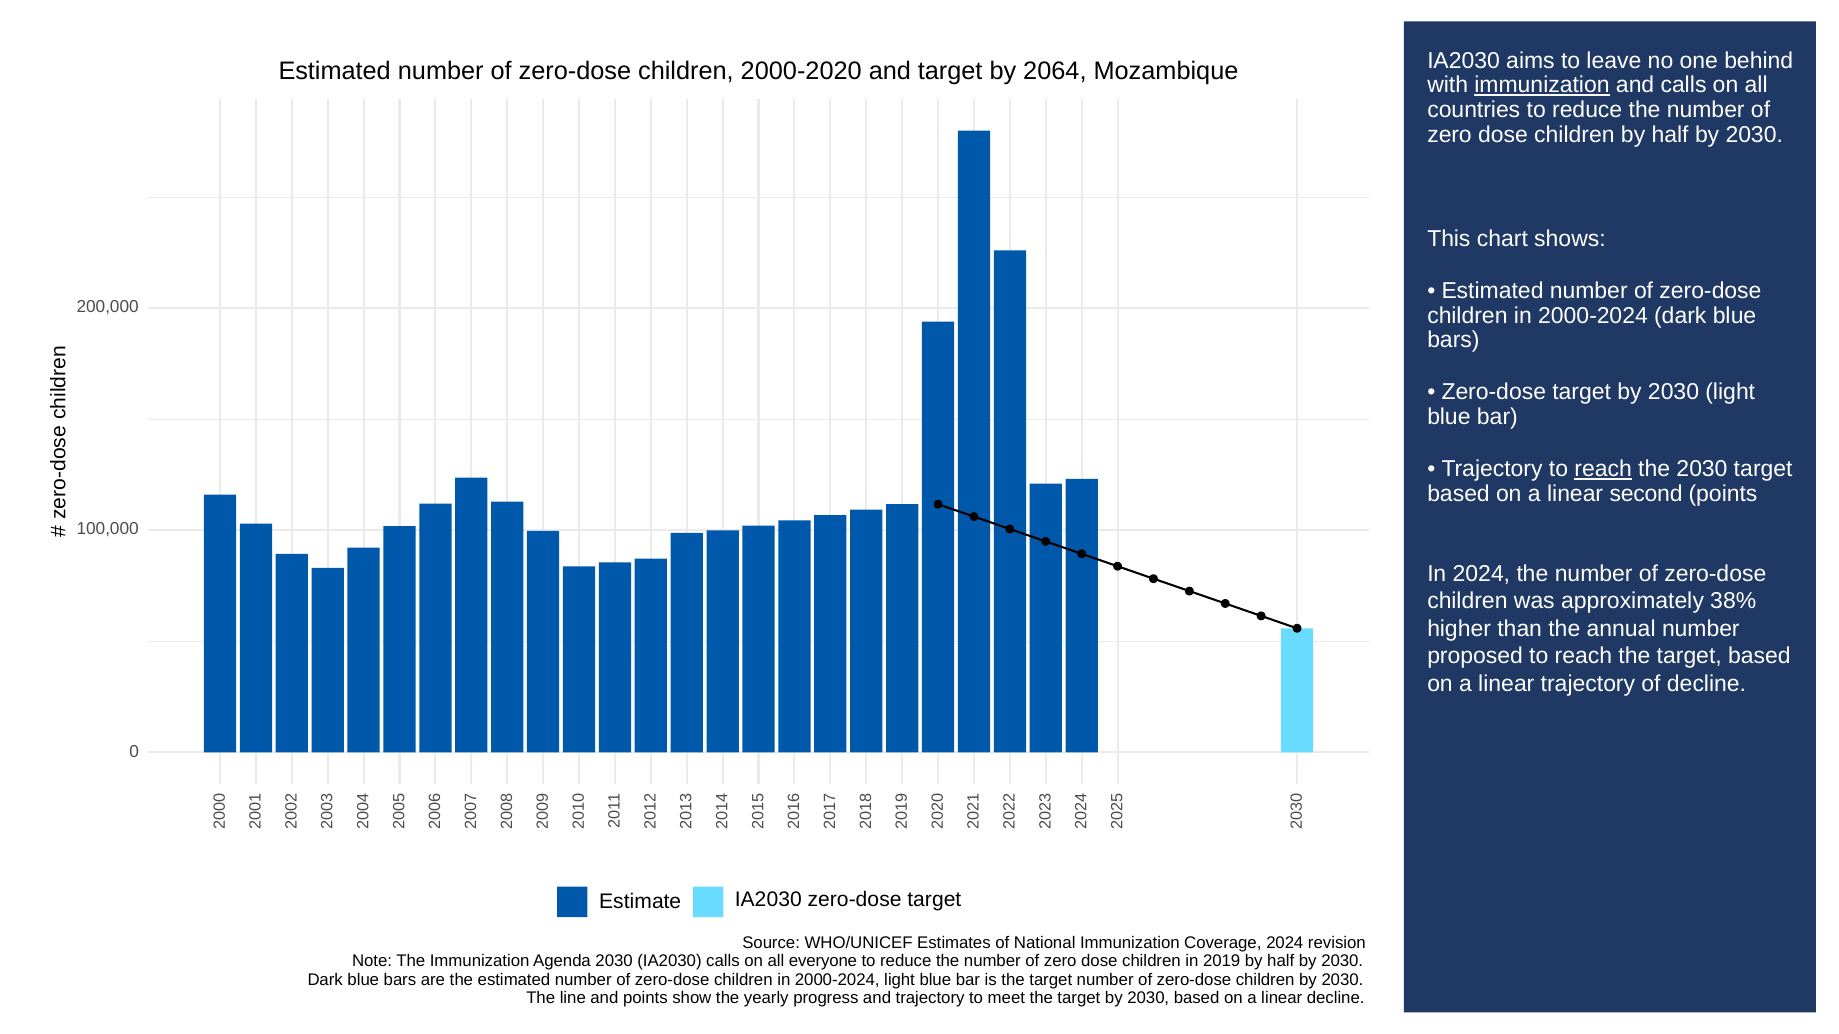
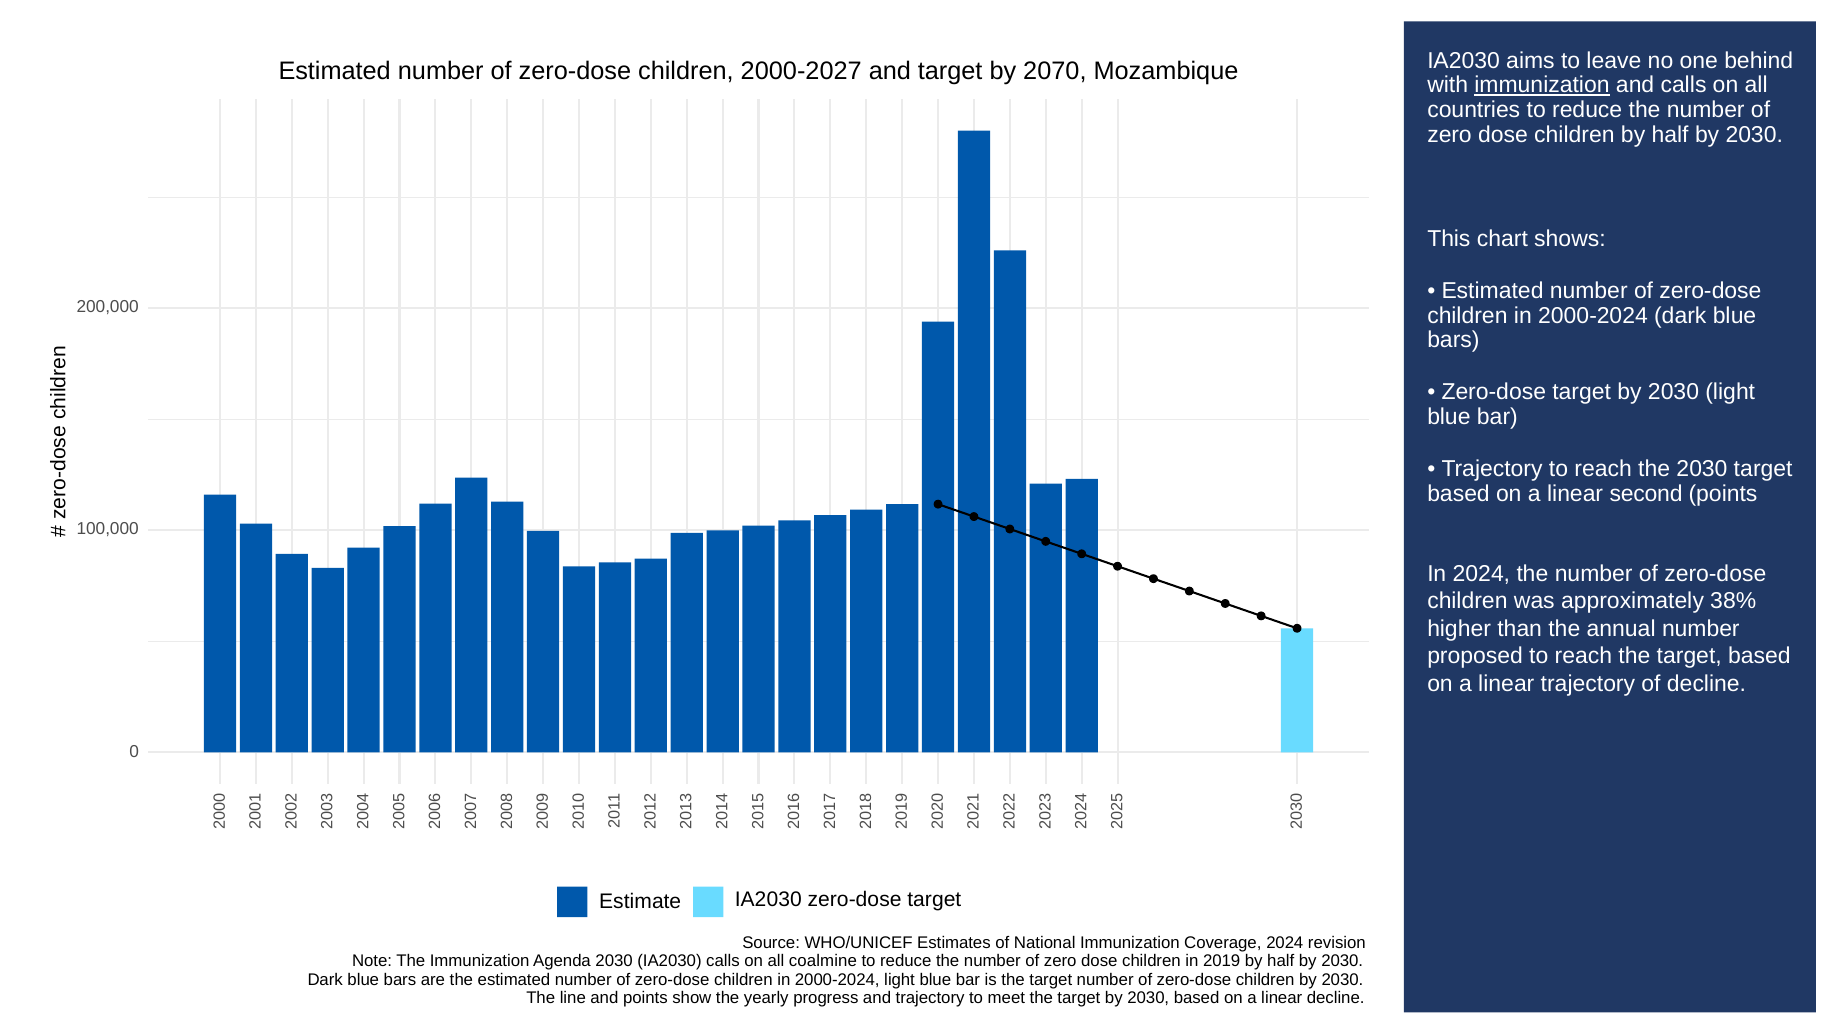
2000-2020: 2000-2020 -> 2000-2027 (801, 71)
2064: 2064 -> 2070 (1055, 71)
reach underline: present -> none (1603, 469)
everyone: everyone -> coalmine (823, 962)
